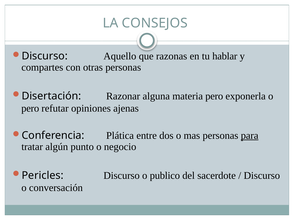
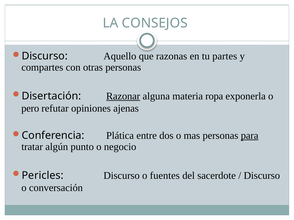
hablar: hablar -> partes (225, 56)
Razonar underline: none -> present (123, 96)
materia pero: pero -> ropa (214, 96)
publico: publico -> fuentes (165, 176)
